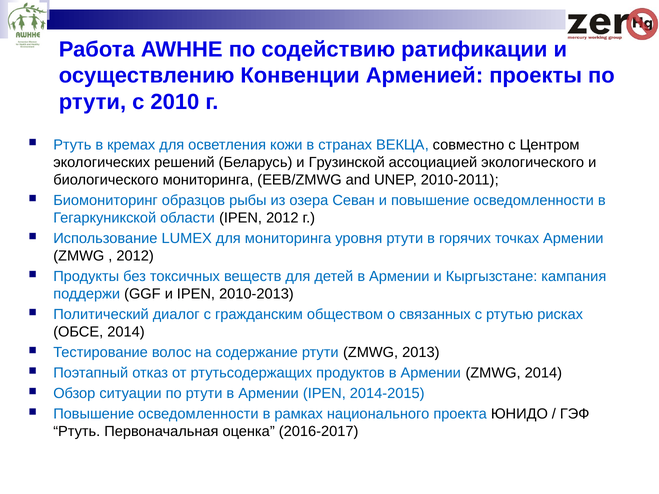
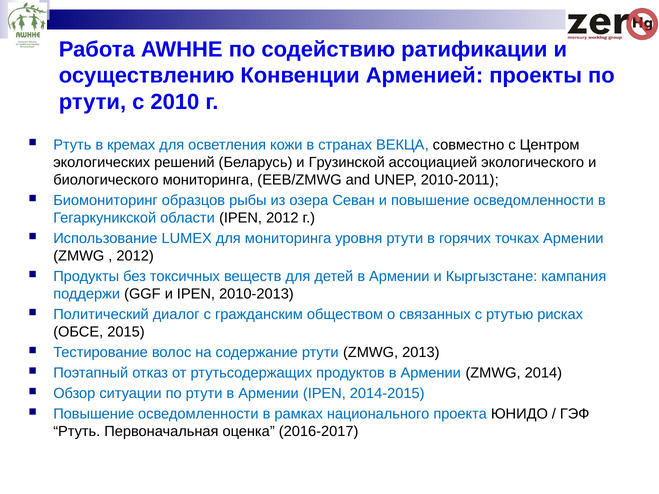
ОБСЕ 2014: 2014 -> 2015 (126, 332)
